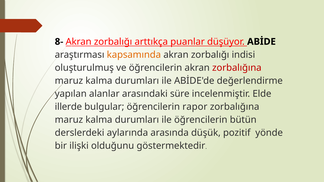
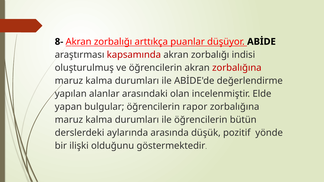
kapsamında colour: orange -> red (134, 55)
süre: süre -> olan (180, 94)
illerde: illerde -> yapan (68, 107)
